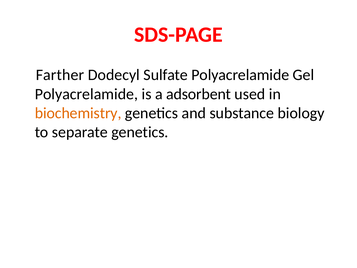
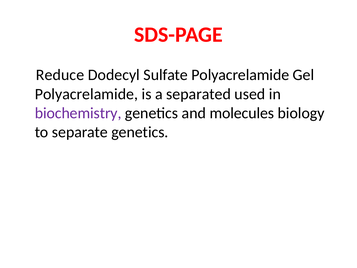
Farther: Farther -> Reduce (60, 75)
adsorbent: adsorbent -> separated (199, 94)
biochemistry colour: orange -> purple (78, 113)
substance: substance -> molecules (242, 113)
